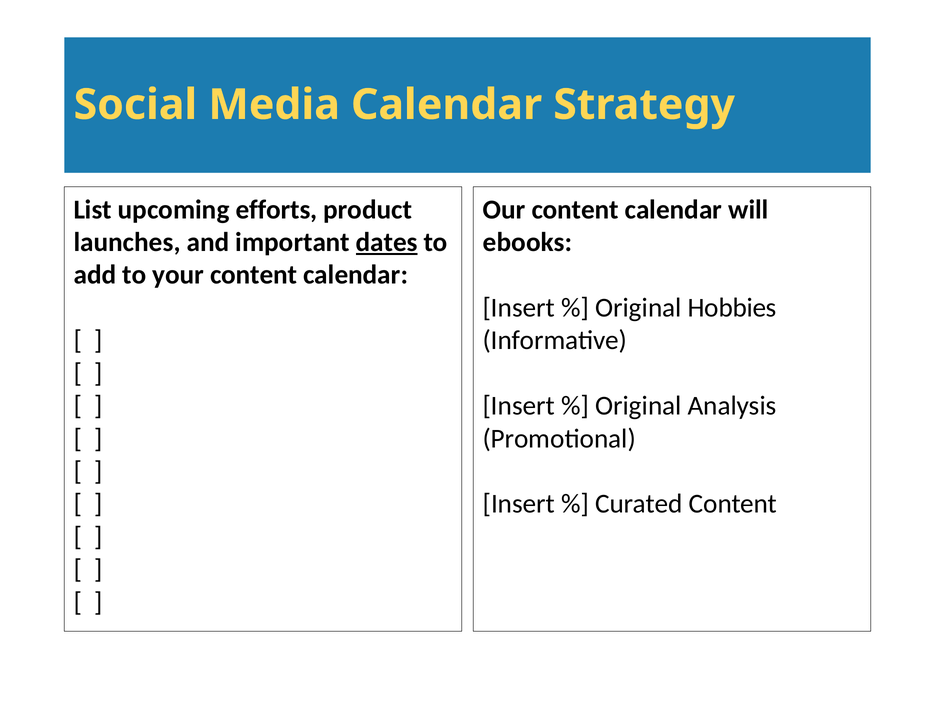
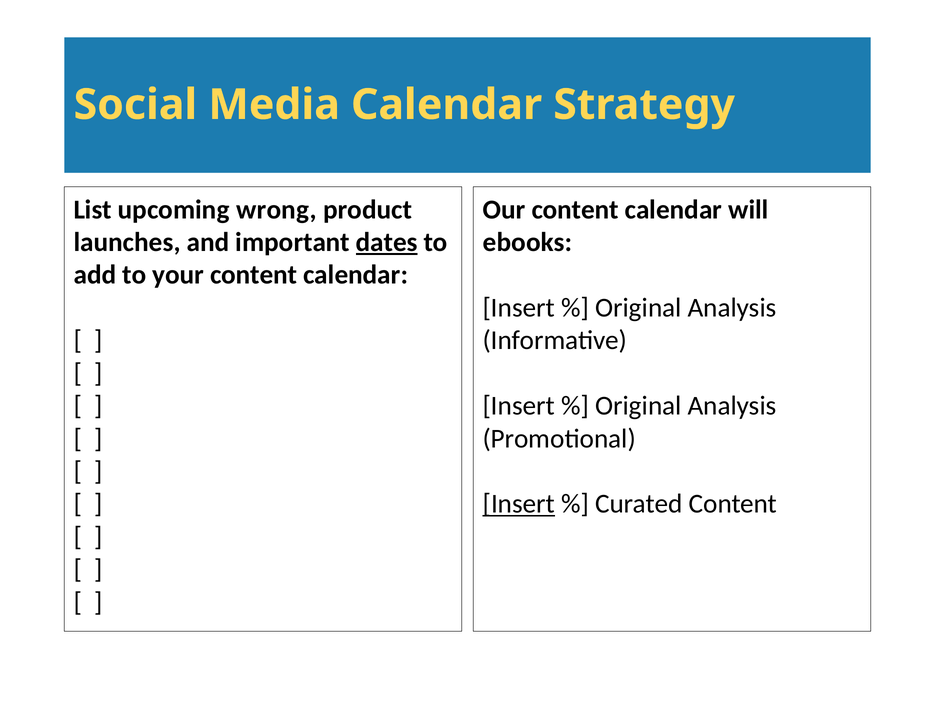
efforts: efforts -> wrong (276, 210)
Hobbies: Hobbies -> Analysis (732, 308)
Insert underline: none -> present (519, 504)
